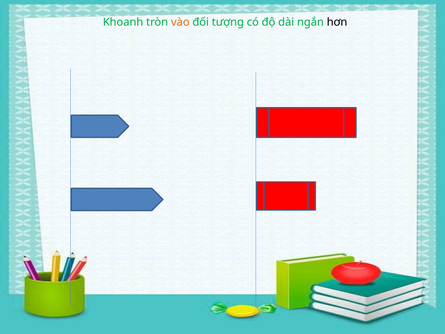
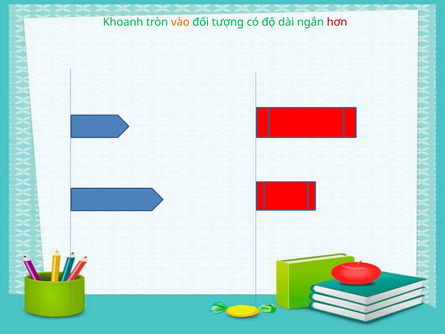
hơn colour: black -> red (337, 22)
